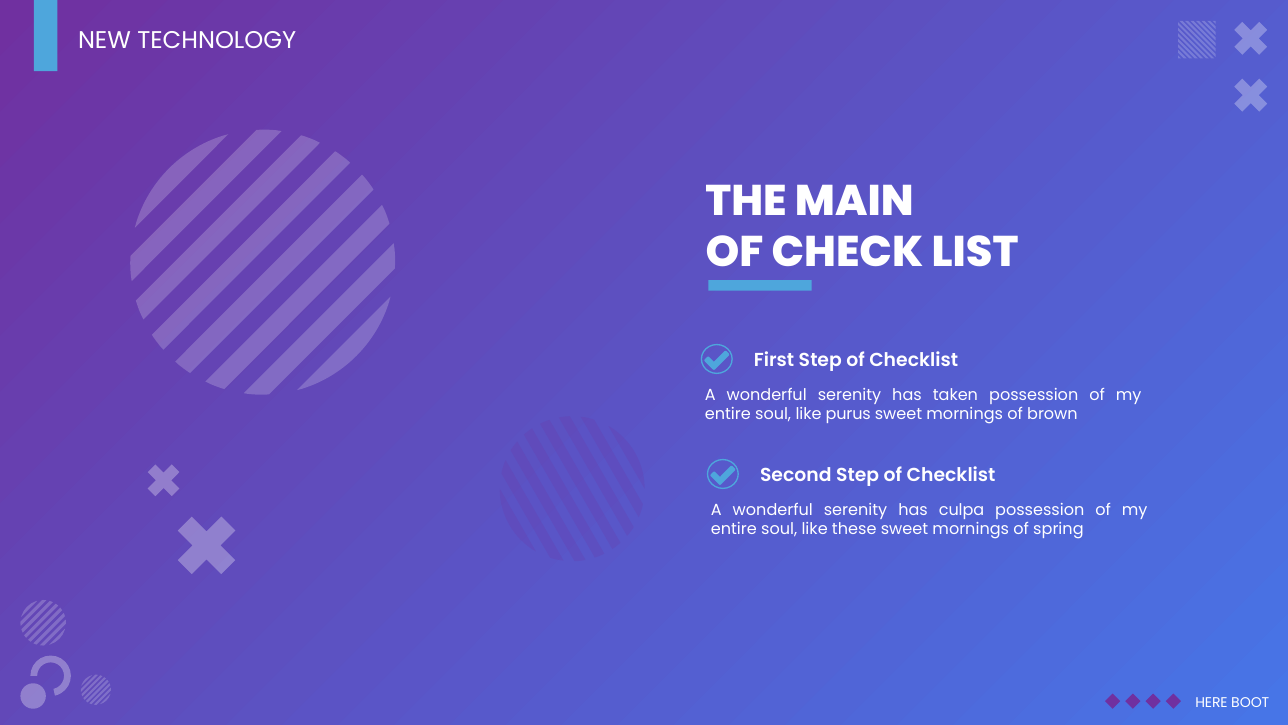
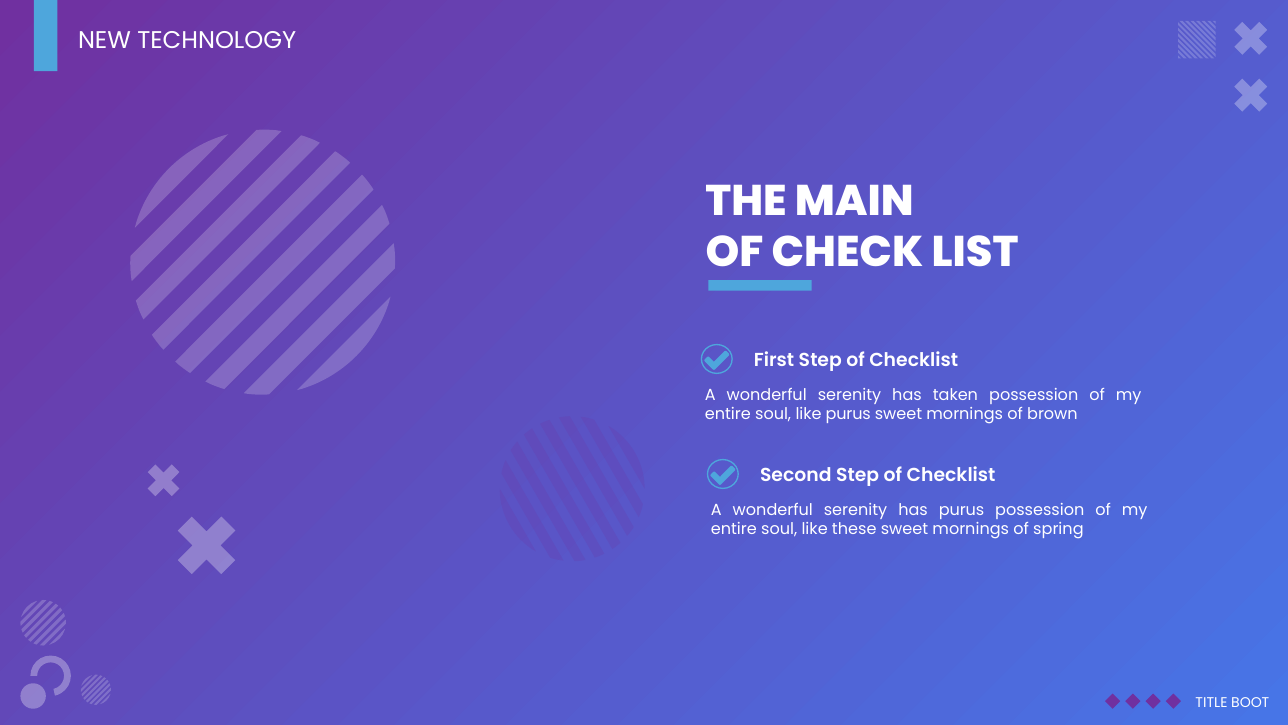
has culpa: culpa -> purus (962, 510)
HERE: HERE -> TITLE (1211, 702)
